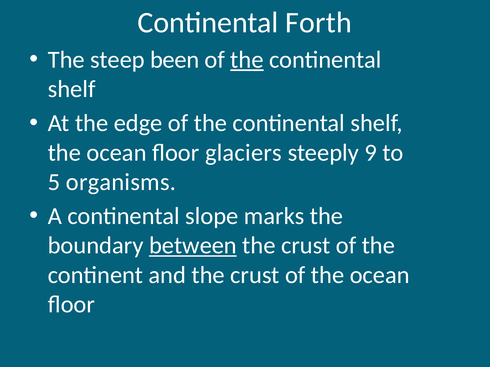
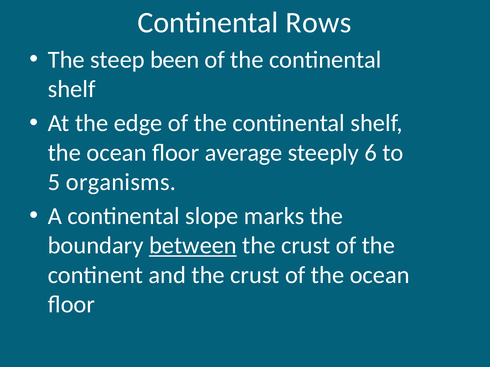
Forth: Forth -> Rows (318, 23)
the underline: present -> none (247, 60)
glaciers: glaciers -> average (244, 153)
9: 9 -> 6 (371, 153)
